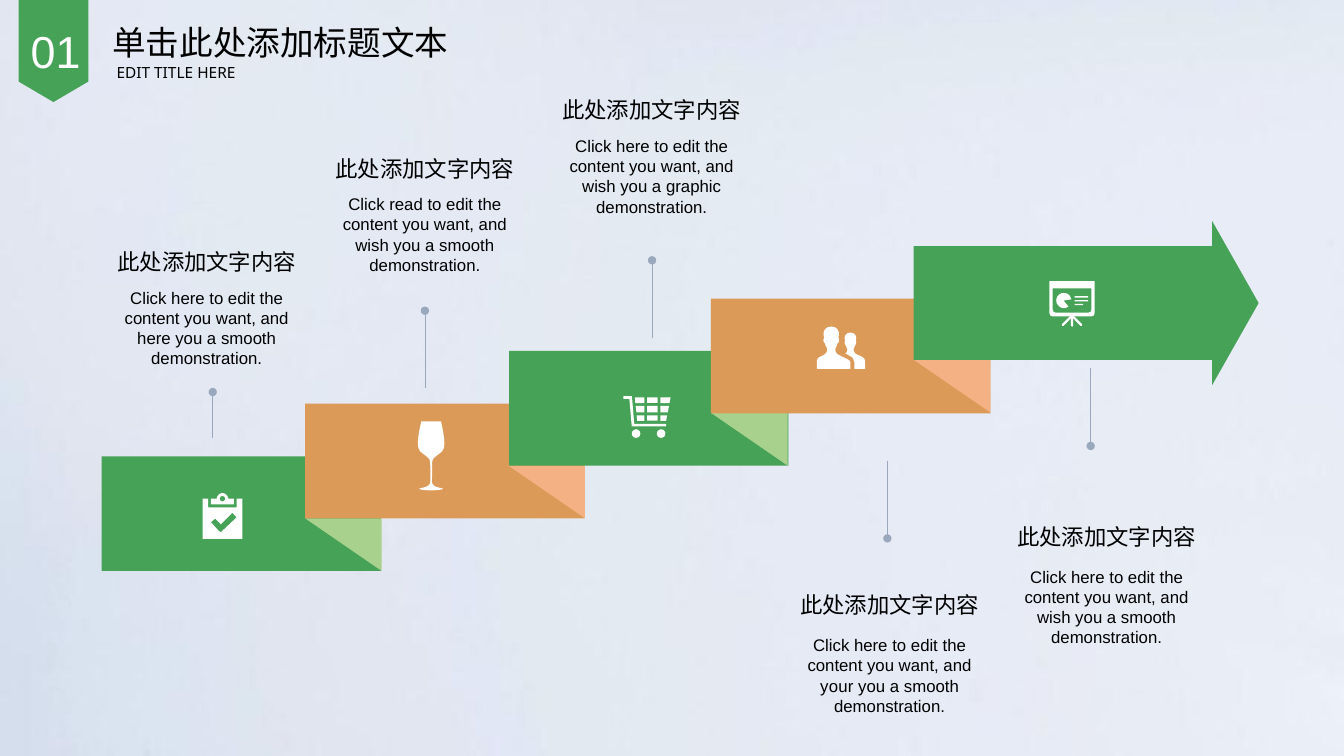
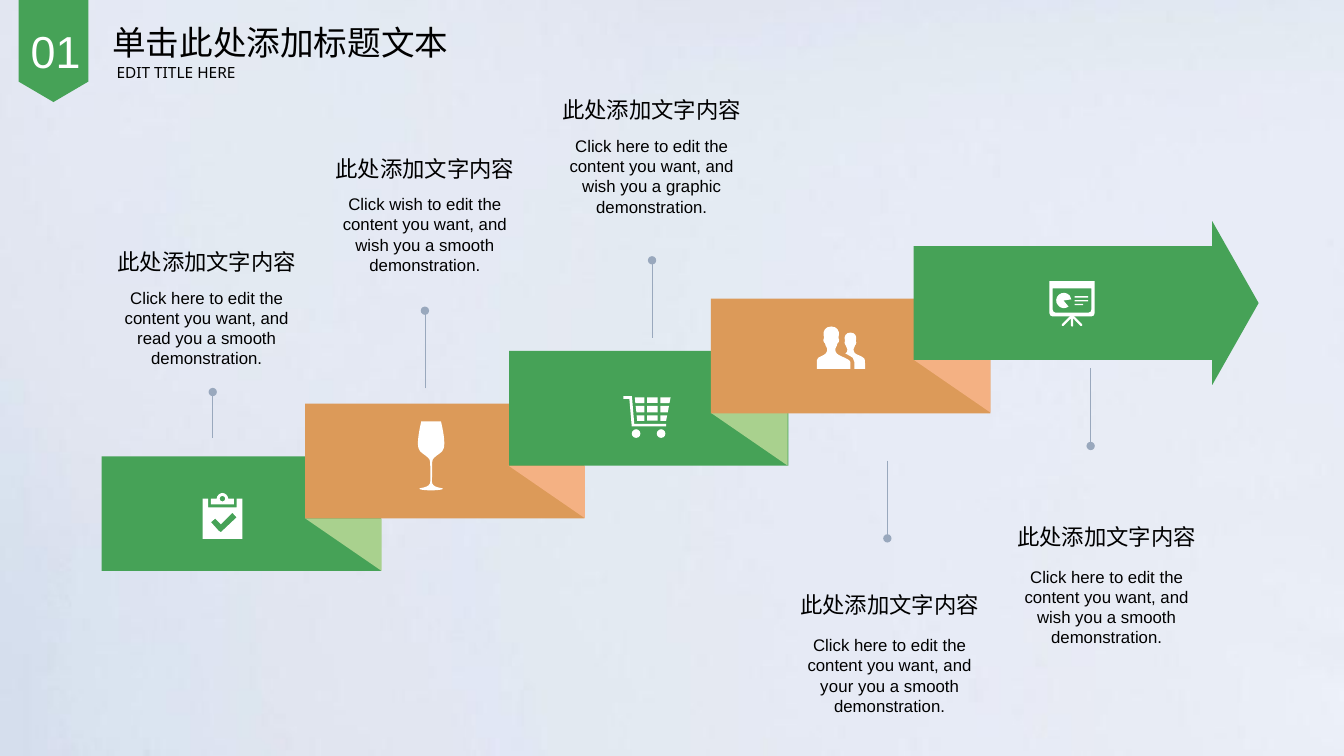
Click read: read -> wish (406, 205)
here: here -> read (154, 339)
